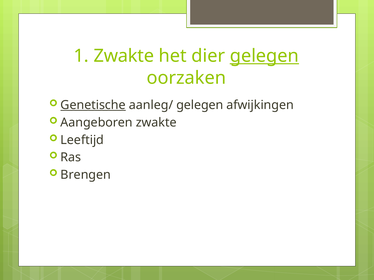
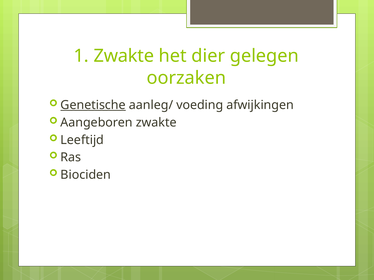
gelegen underline: present -> none (264, 56)
aanleg/ gelegen: gelegen -> voeding (200, 105)
Brengen: Brengen -> Biociden (86, 175)
